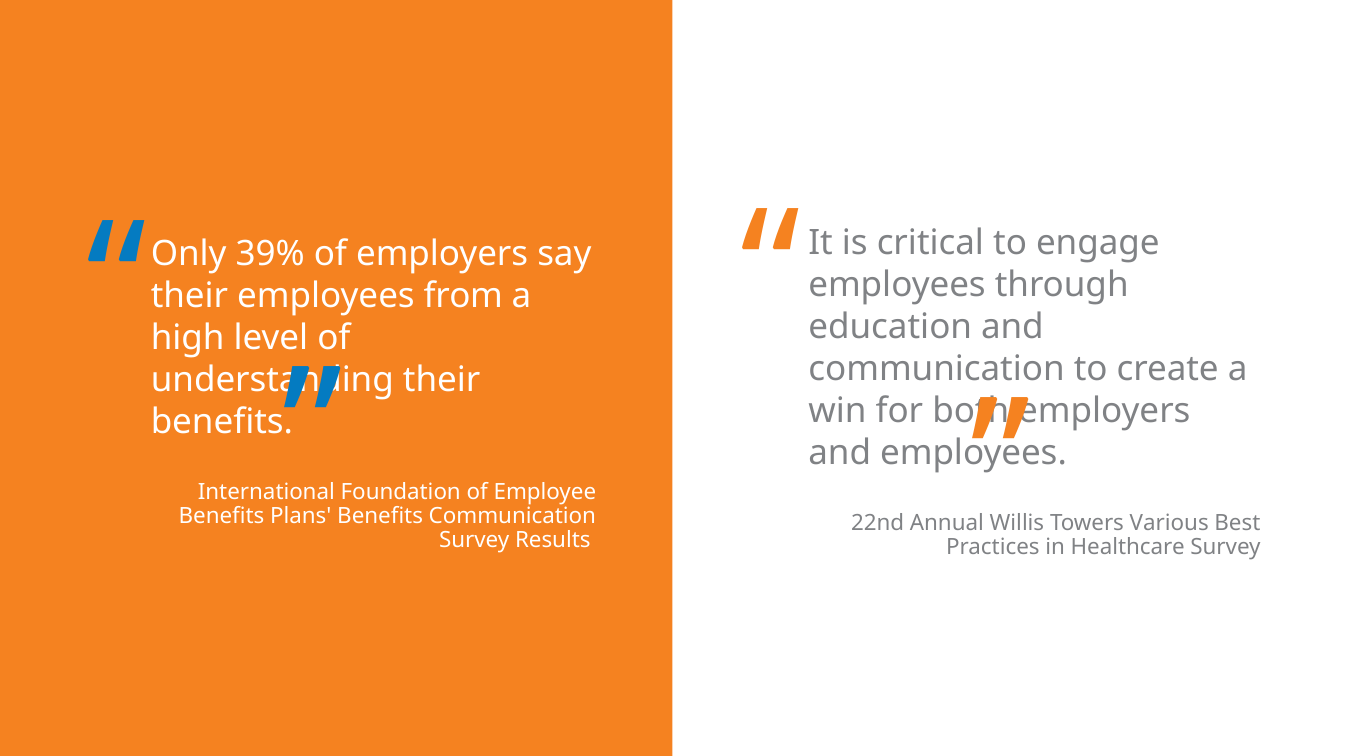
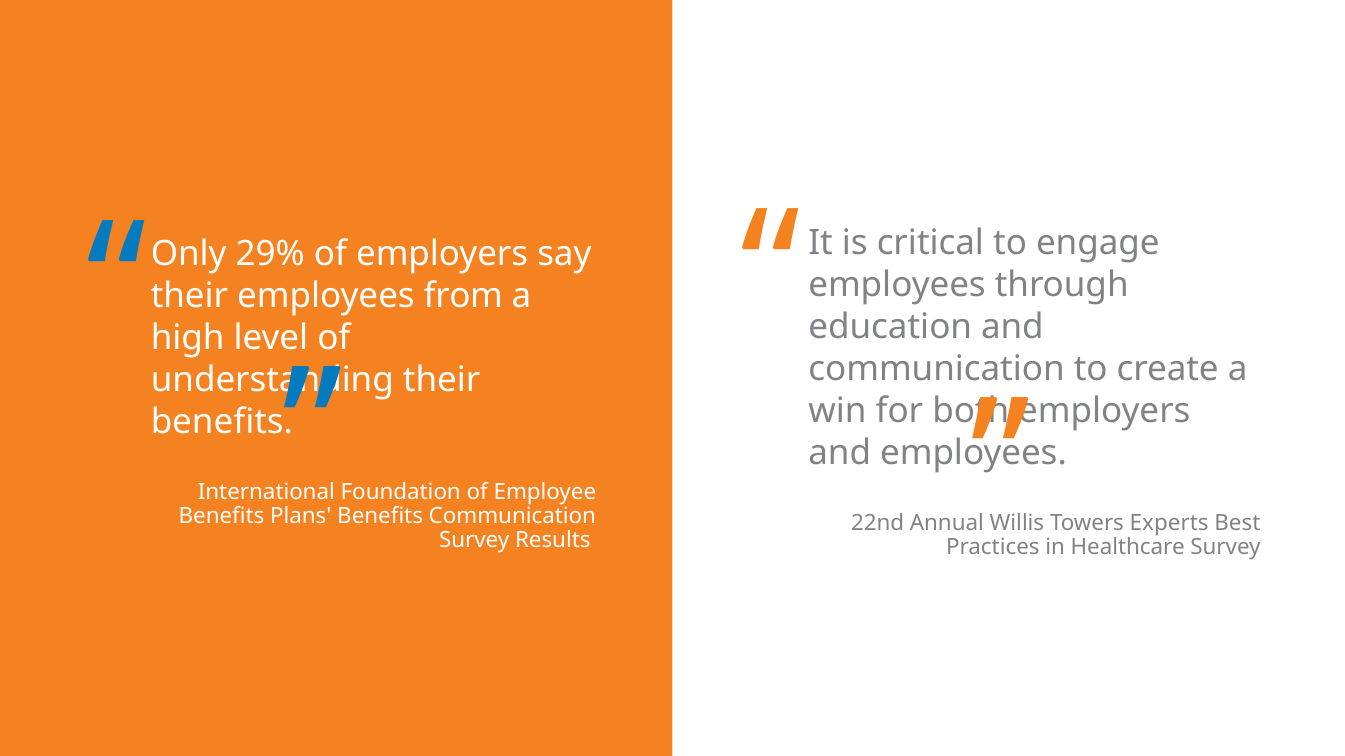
39%: 39% -> 29% (270, 255)
Various: Various -> Experts (1169, 523)
